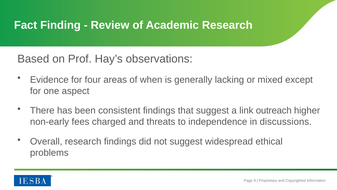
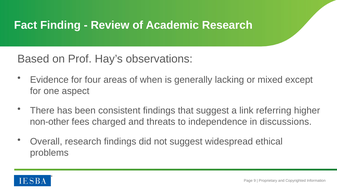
outreach: outreach -> referring (274, 110)
non-early: non-early -> non-other (50, 122)
